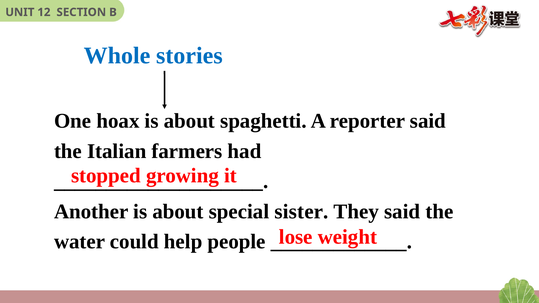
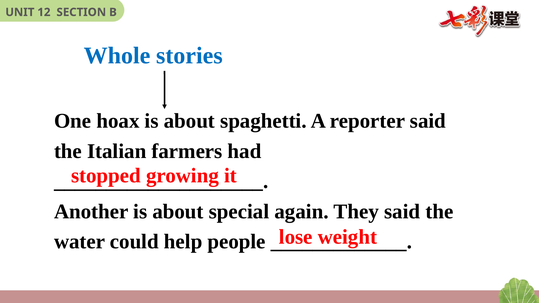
sister: sister -> again (302, 212)
